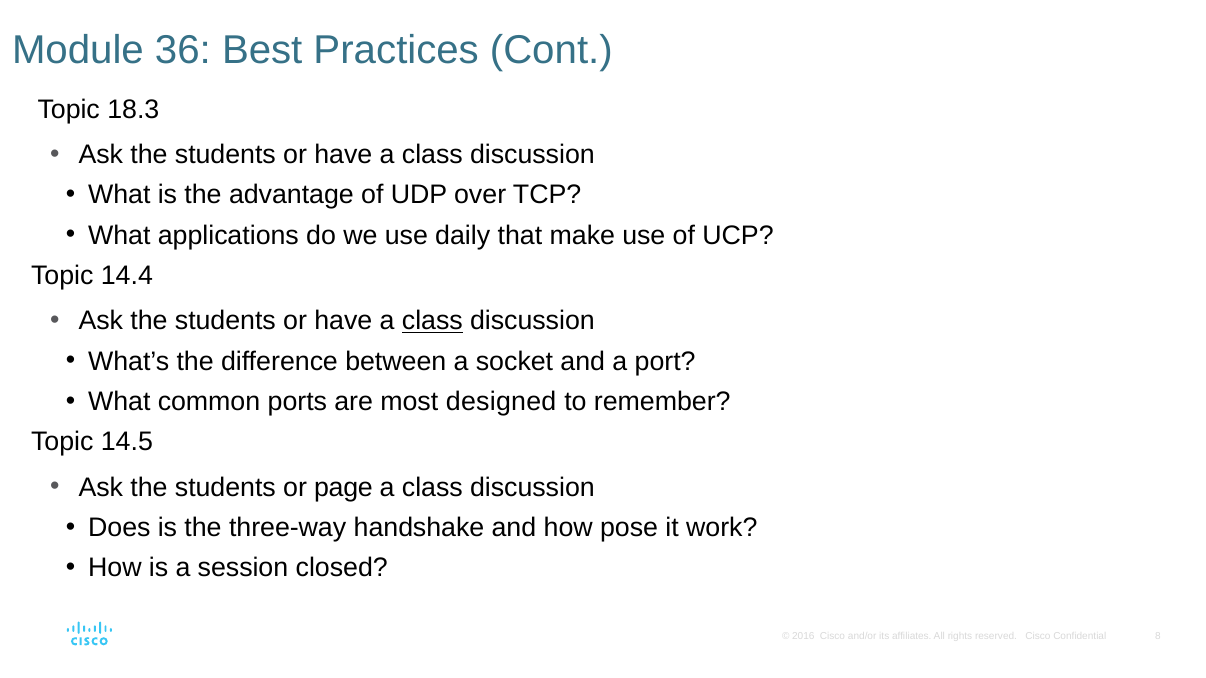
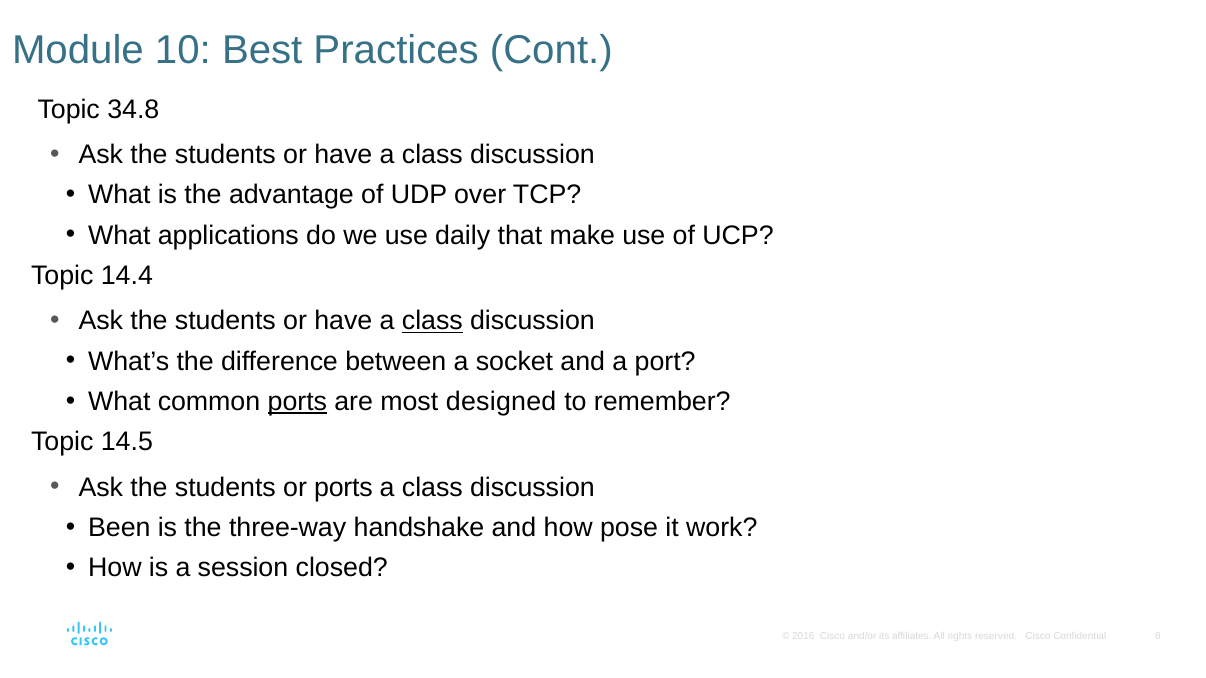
36: 36 -> 10 (183, 51)
18.3: 18.3 -> 34.8 (133, 109)
ports underline: none -> present (297, 402)
or page: page -> ports (343, 488)
Does: Does -> Been (119, 528)
